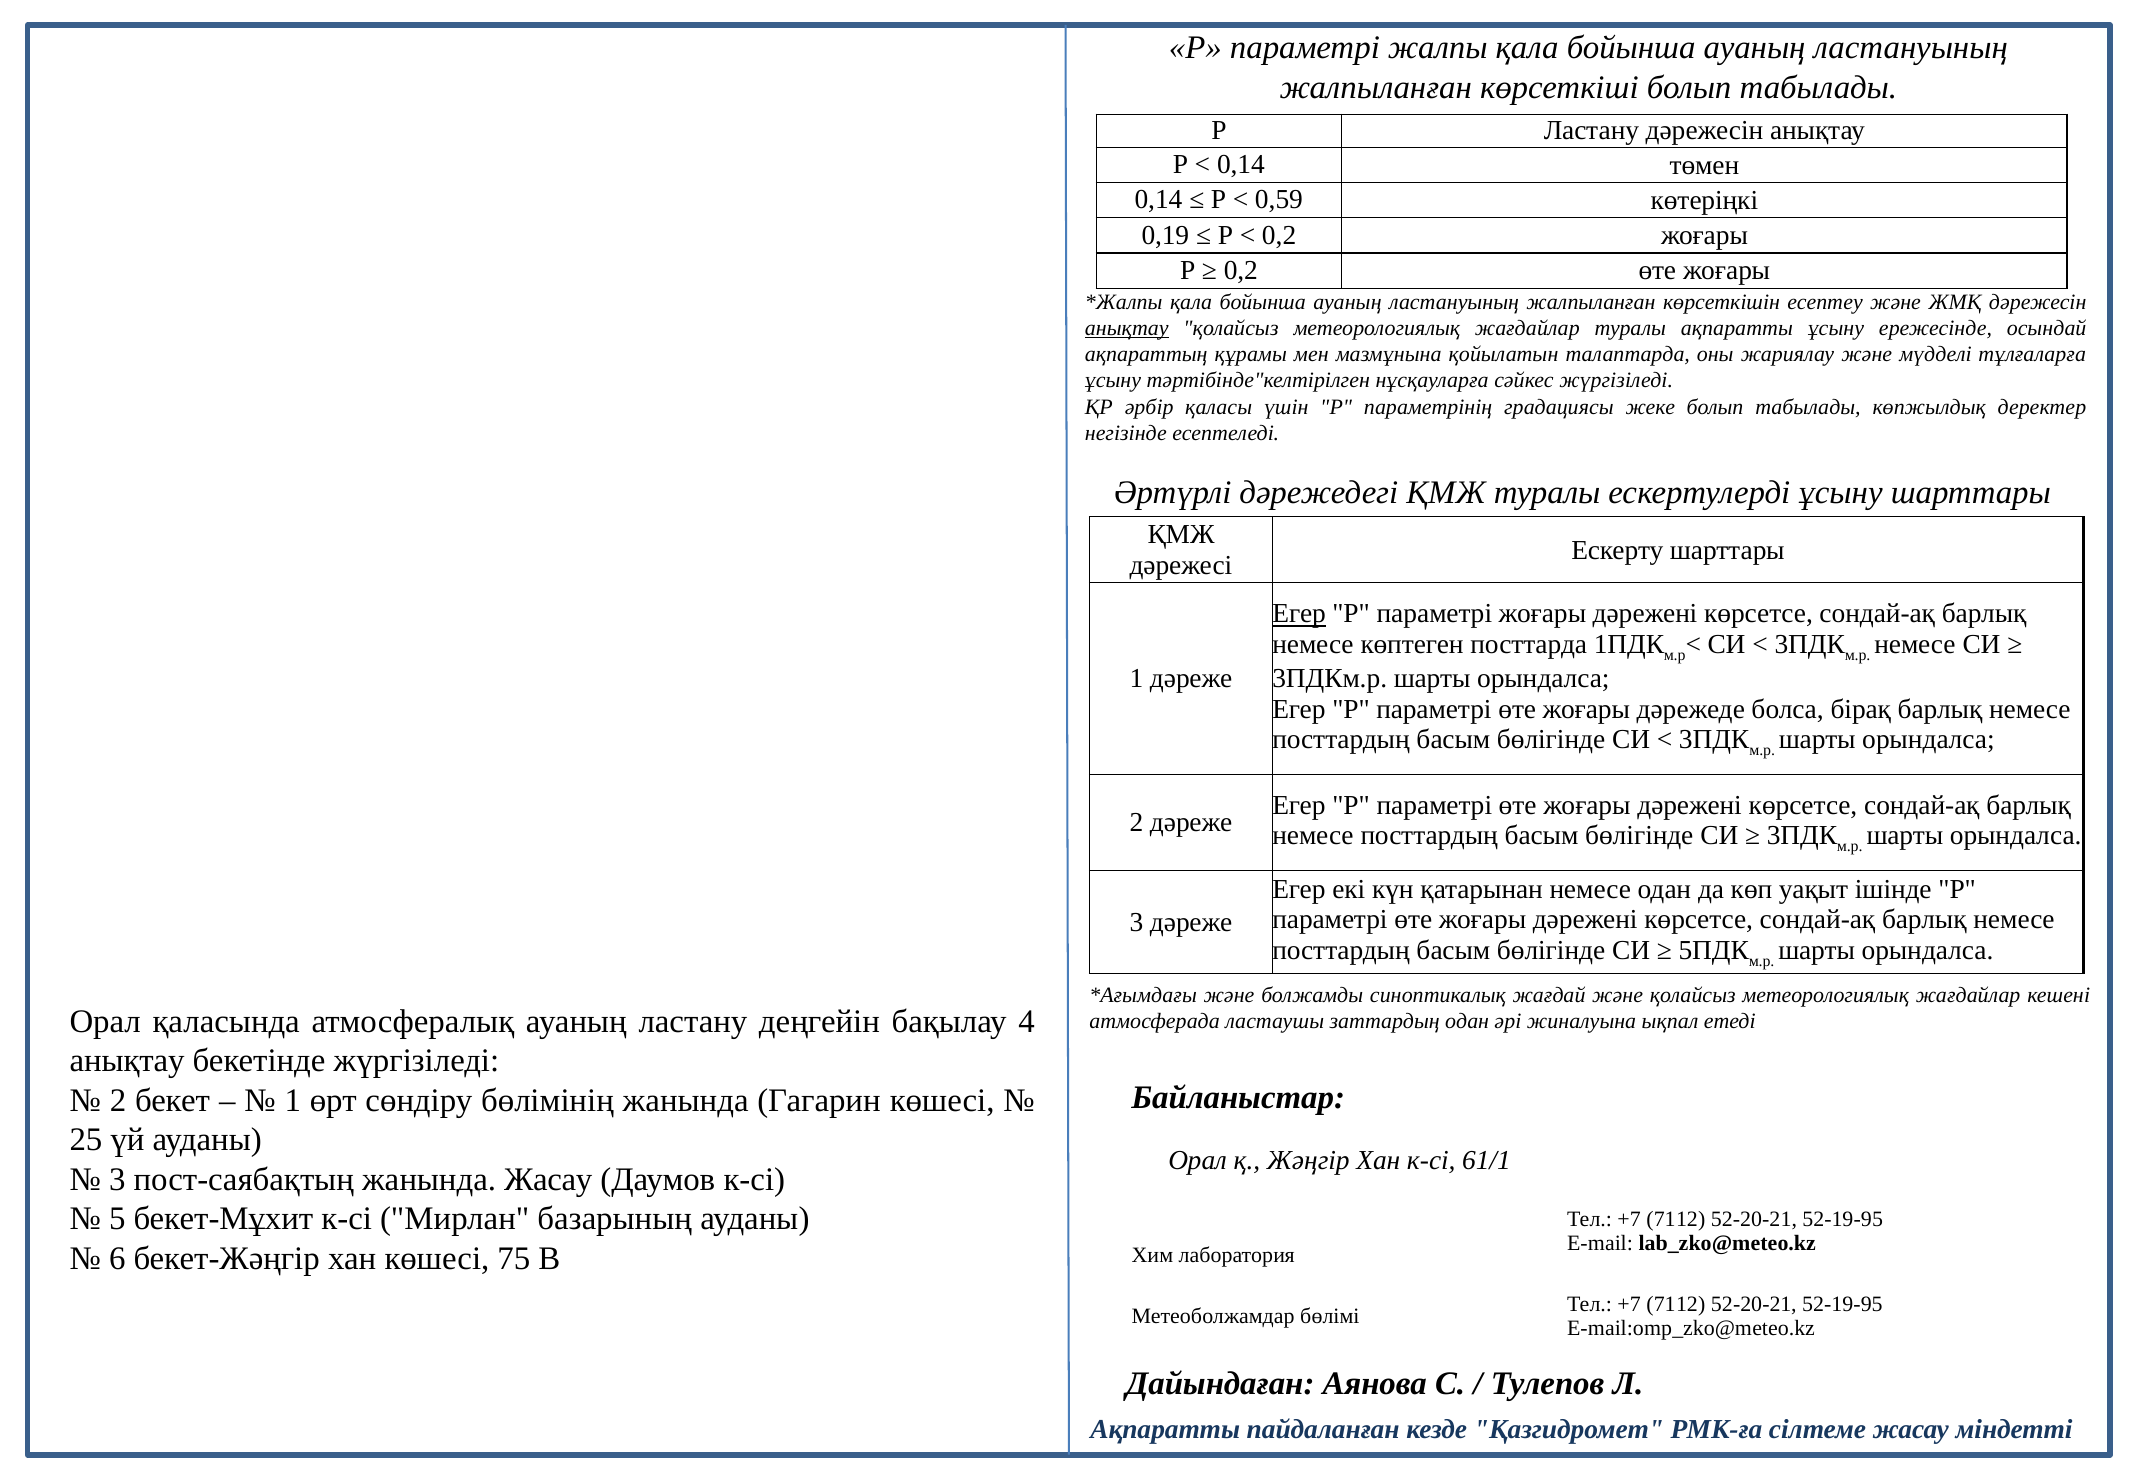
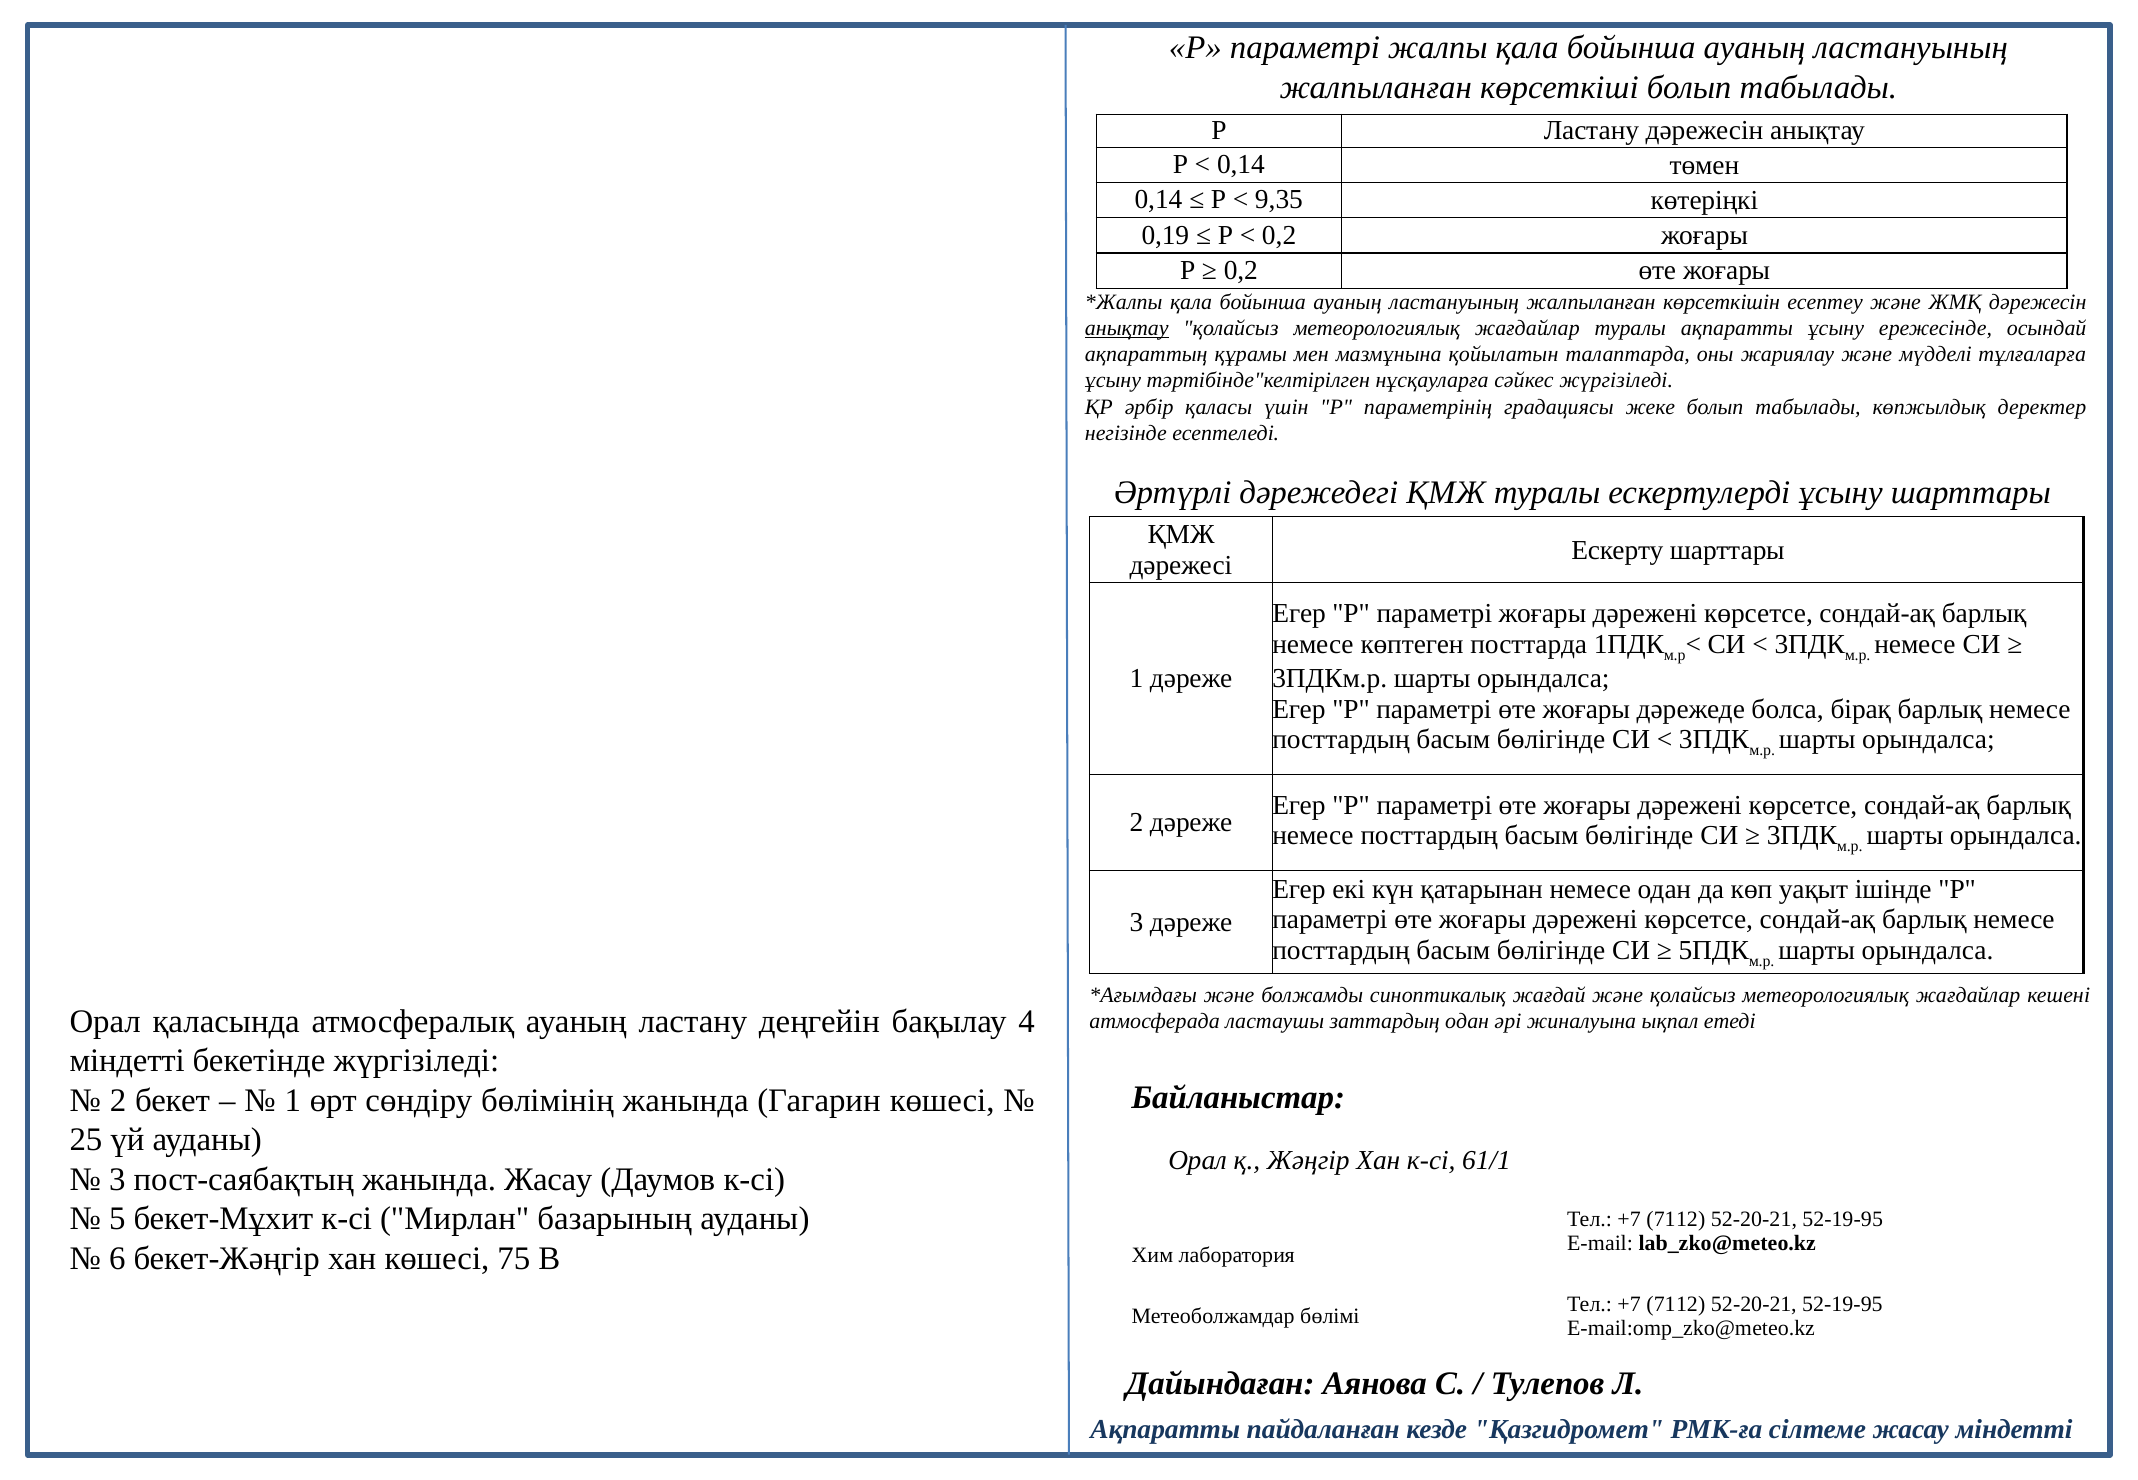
0,59: 0,59 -> 9,35 (1279, 200)
Егер underline: present -> none (1299, 614)
анықтау: анықтау -> міндетті (127, 1061)
